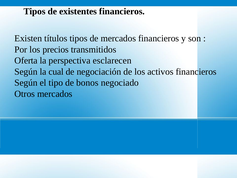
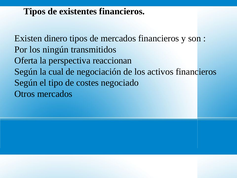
títulos: títulos -> dinero (56, 38)
precios: precios -> ningún (56, 49)
esclarecen: esclarecen -> reaccionan (112, 60)
bonos: bonos -> costes (87, 83)
